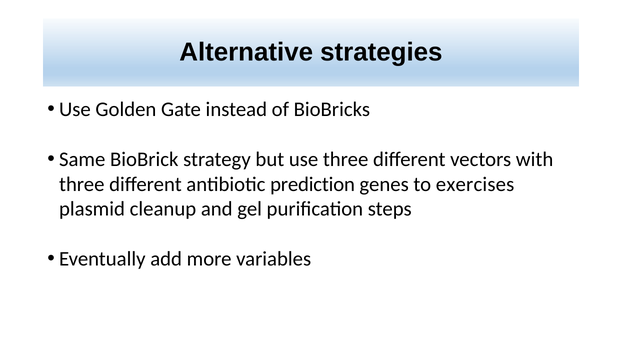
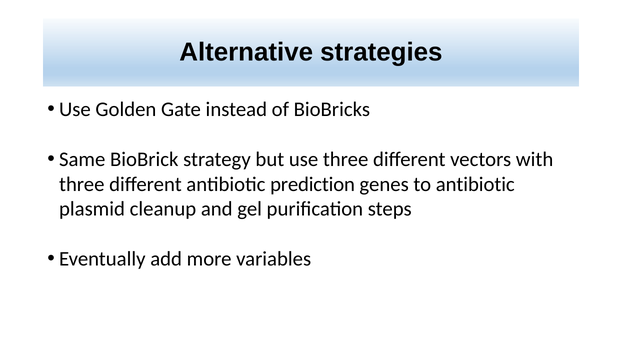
to exercises: exercises -> antibiotic (475, 184)
